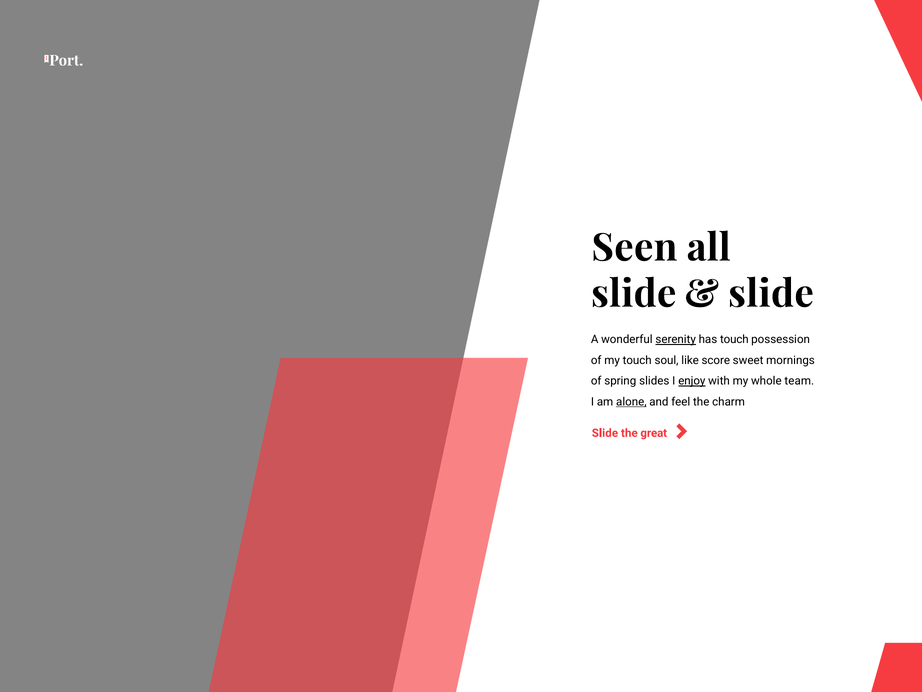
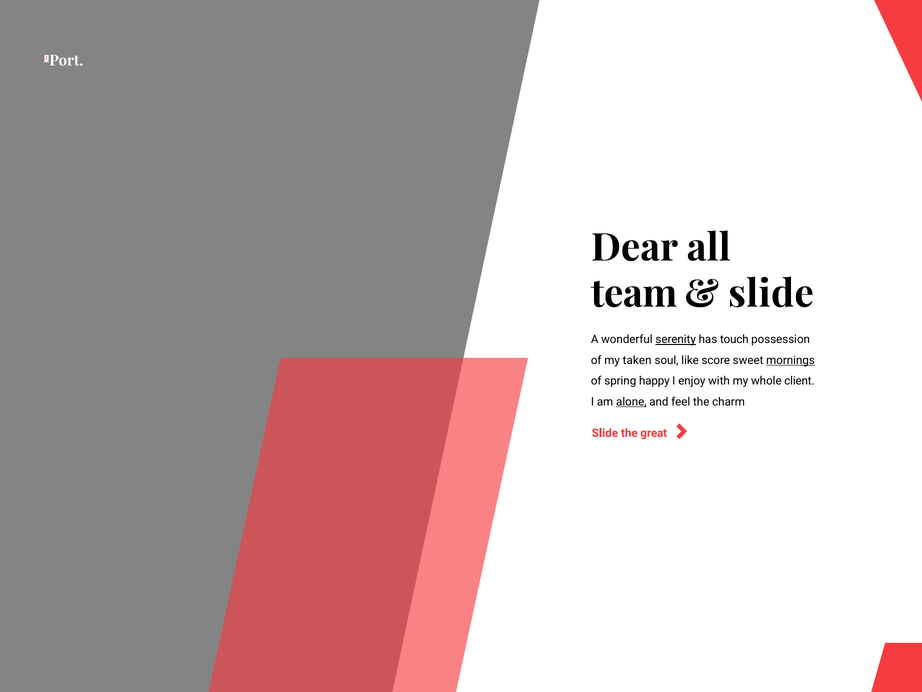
Seen: Seen -> Dear (635, 248)
slide: slide -> team (634, 294)
my touch: touch -> taken (637, 360)
mornings underline: none -> present (791, 360)
slides: slides -> happy (654, 381)
enjoy underline: present -> none (692, 381)
team: team -> client (799, 381)
